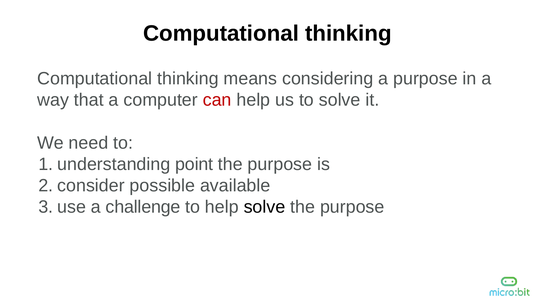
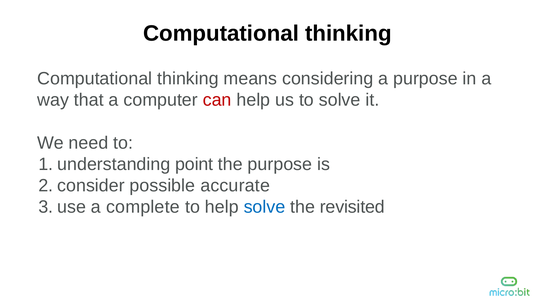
available: available -> accurate (235, 186)
challenge: challenge -> complete (143, 207)
solve colour: black -> blue (264, 207)
purpose: purpose -> revisited (352, 207)
